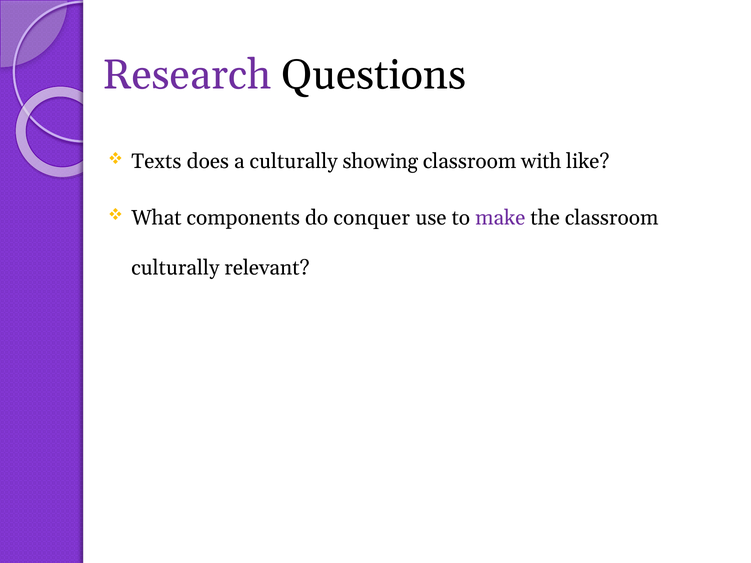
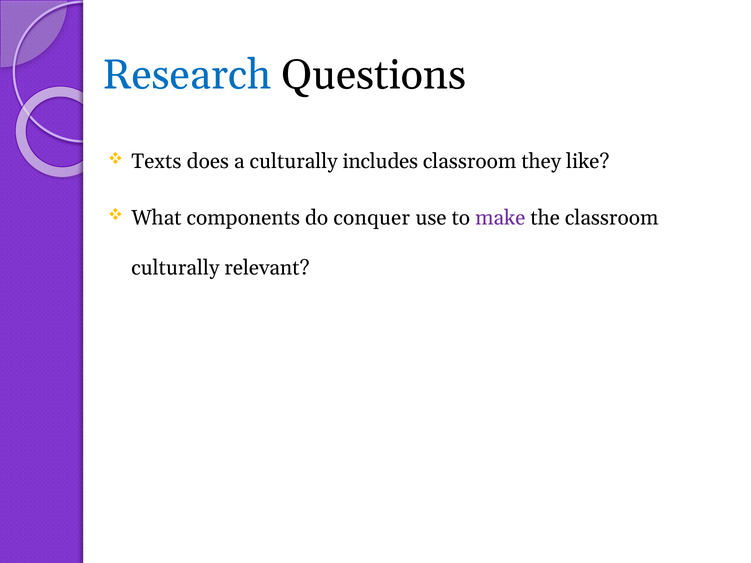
Research colour: purple -> blue (187, 75)
showing: showing -> includes (380, 162)
with: with -> they (541, 162)
